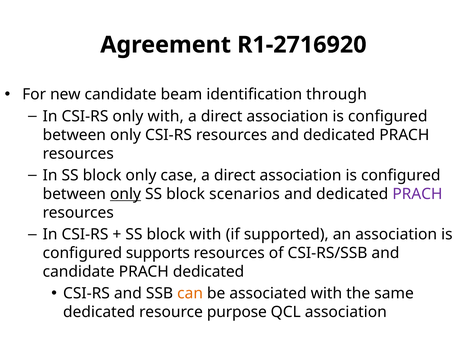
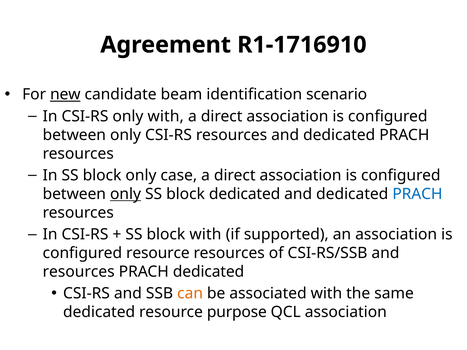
R1-2716920: R1-2716920 -> R1-1716910 (302, 45)
new underline: none -> present (65, 94)
through: through -> scenario (337, 94)
block scenarios: scenarios -> dedicated (245, 194)
PRACH colour: purple -> blue (417, 194)
configured supports: supports -> resource (158, 253)
candidate: candidate -> resources (79, 272)
